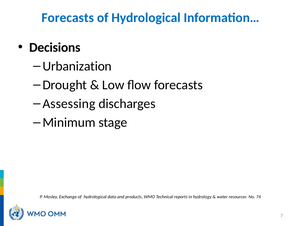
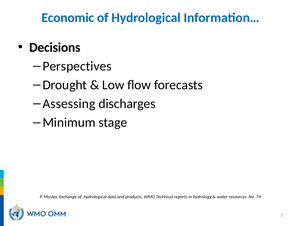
Forecasts: Forecasts -> Economic (68, 18)
Urbanization: Urbanization -> Perspectives (77, 66)
